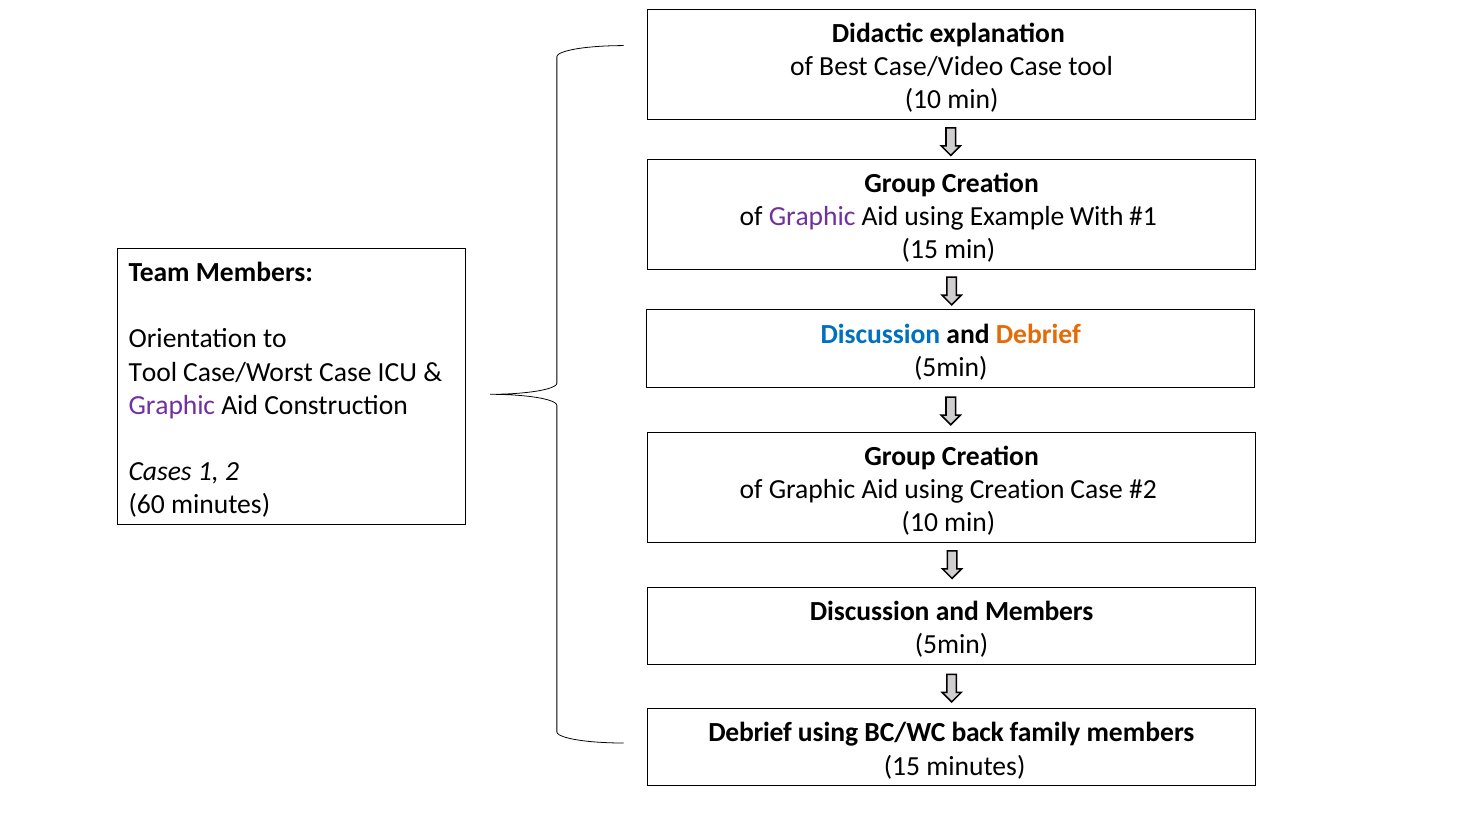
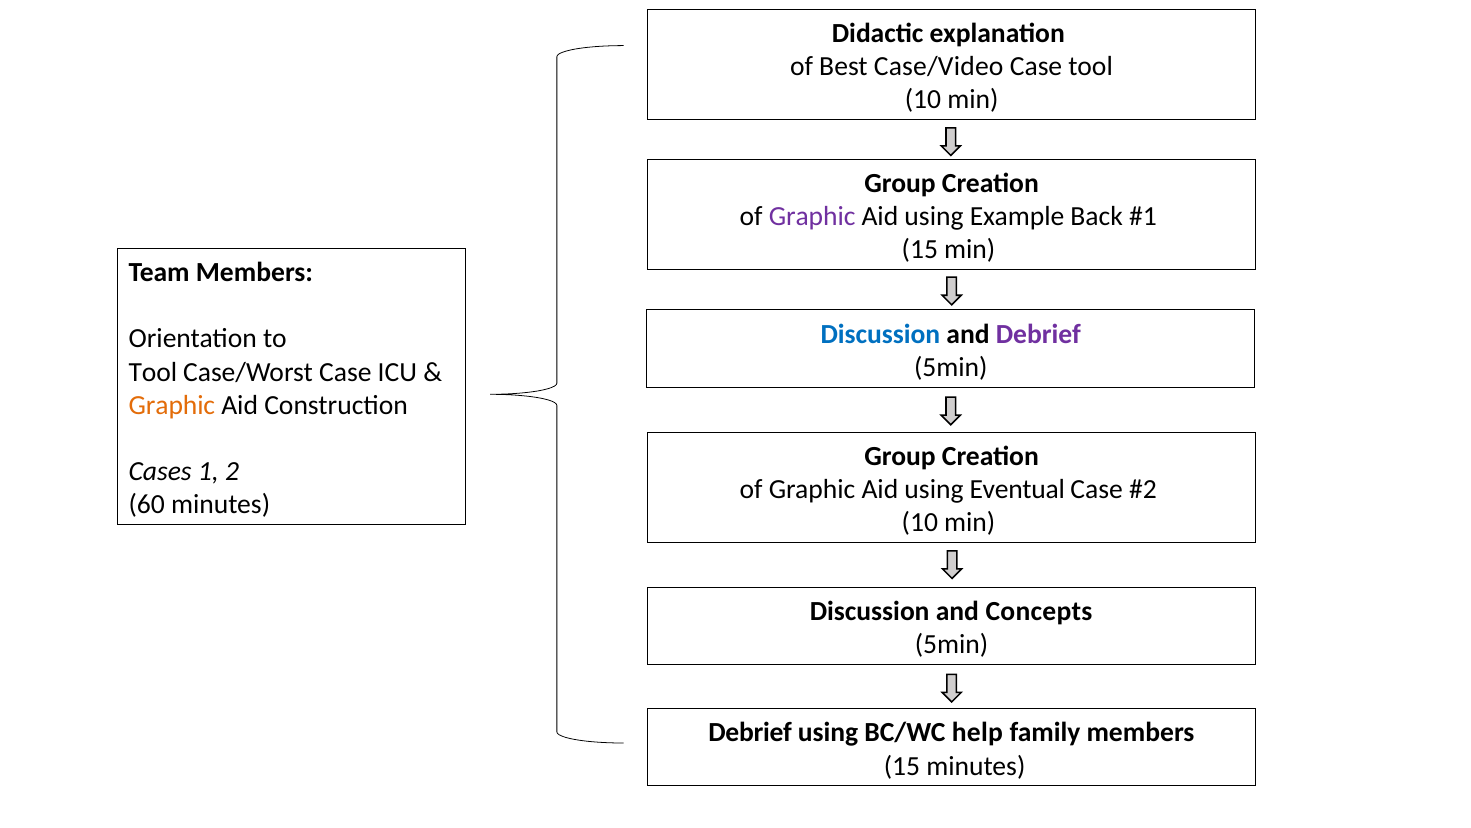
With: With -> Back (1097, 216)
Debrief colour: orange -> purple (1038, 334)
Graphic colour: purple -> orange (172, 405)
using Creation: Creation -> Eventual (1017, 489)
and Members: Members -> Concepts (1039, 611)
back: back -> help (977, 732)
